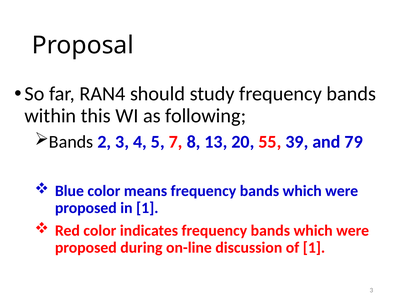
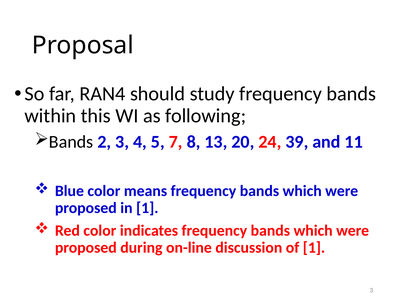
55: 55 -> 24 (270, 142)
79: 79 -> 11 (354, 142)
